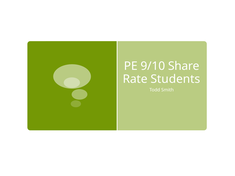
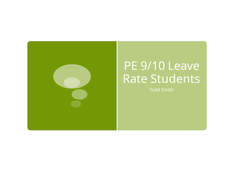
Share: Share -> Leave (184, 66)
